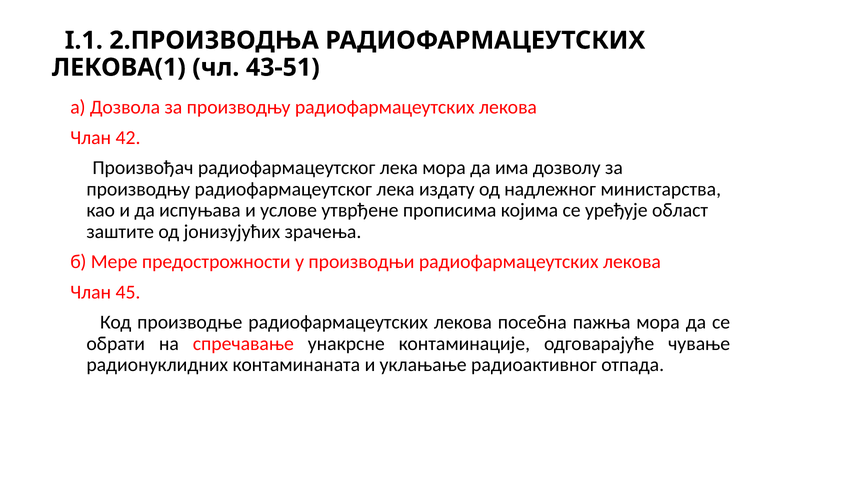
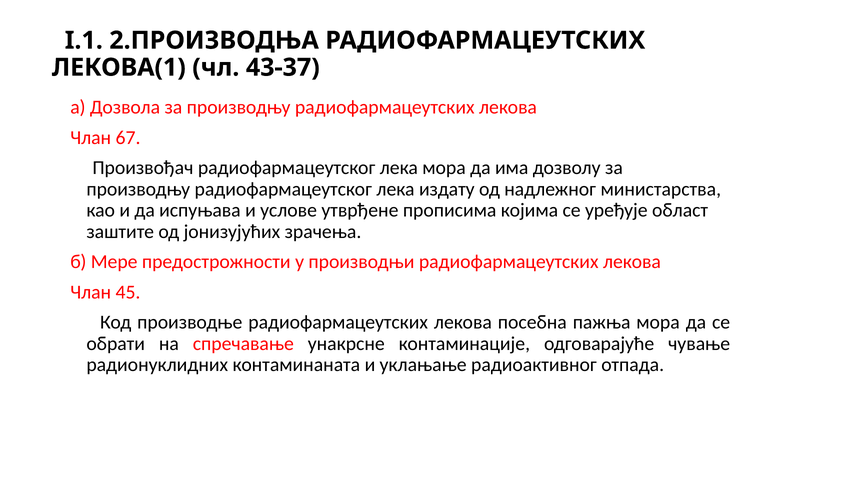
43-51: 43-51 -> 43-37 (283, 67)
42: 42 -> 67 (128, 138)
